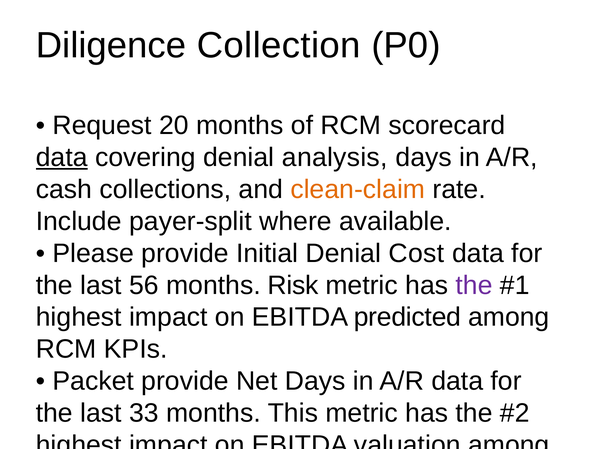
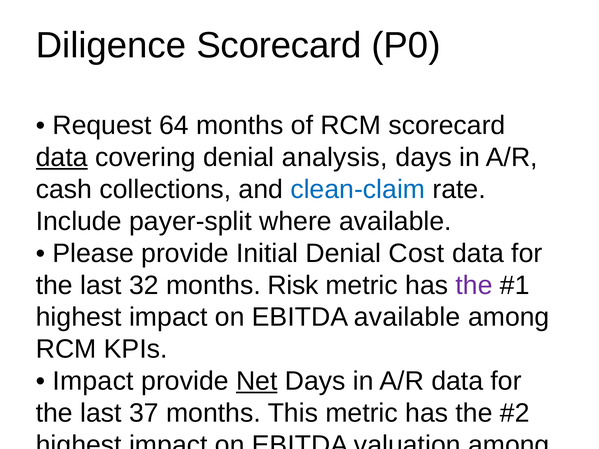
Diligence Collection: Collection -> Scorecard (279, 45)
20: 20 -> 64 (174, 126)
clean-claim colour: orange -> blue (358, 190)
56: 56 -> 32 (144, 285)
EBITDA predicted: predicted -> available (407, 317)
Packet: Packet -> Impact (93, 381)
Net underline: none -> present (257, 381)
33: 33 -> 37 (144, 413)
